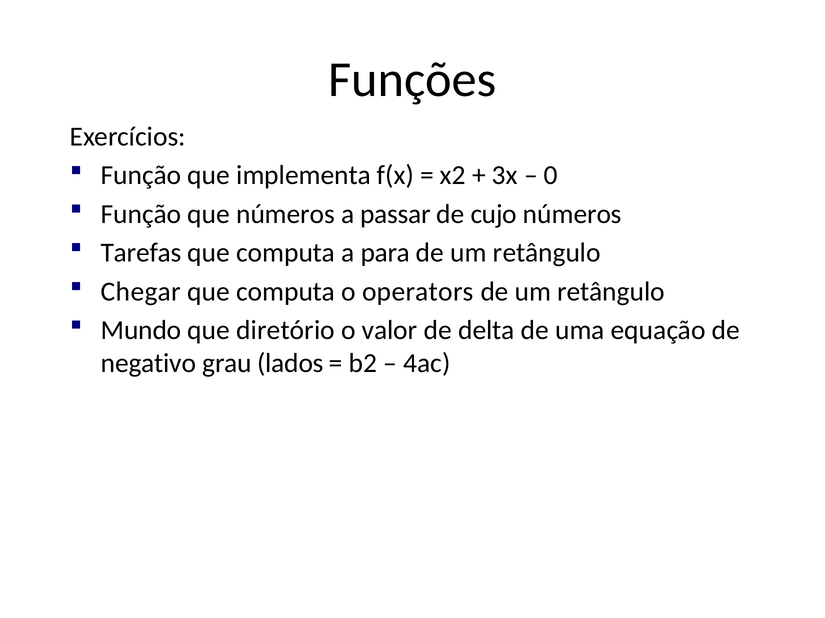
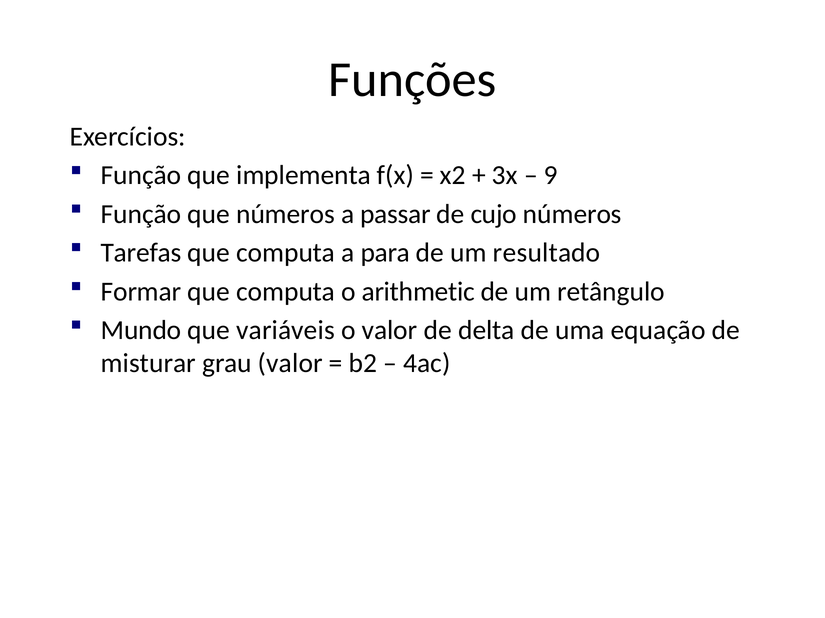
0: 0 -> 9 (551, 176)
retângulo: retângulo -> resultado (547, 253)
Chegar: Chegar -> Formar (141, 292)
operators: operators -> arithmetic (418, 292)
diretório: diretório -> variáveis (286, 331)
negativo: negativo -> misturar (148, 364)
grau lados: lados -> valor (290, 364)
